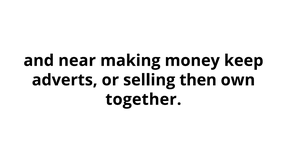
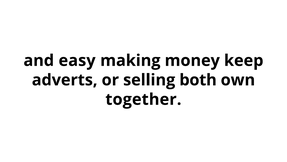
near: near -> easy (77, 60)
then: then -> both (198, 80)
